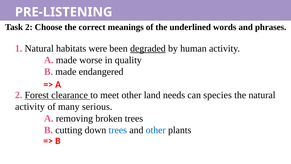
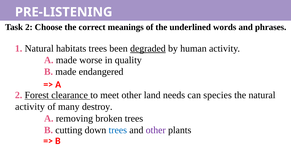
habitats were: were -> trees (98, 48)
serious: serious -> destroy (97, 107)
other colour: blue -> purple (156, 130)
